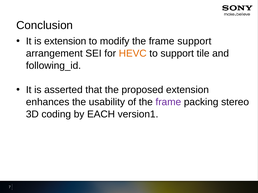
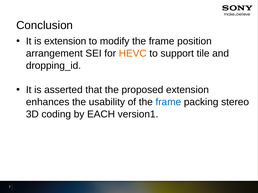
frame support: support -> position (194, 41)
following_id: following_id -> dropping_id (53, 66)
frame colour: purple -> blue (168, 102)
